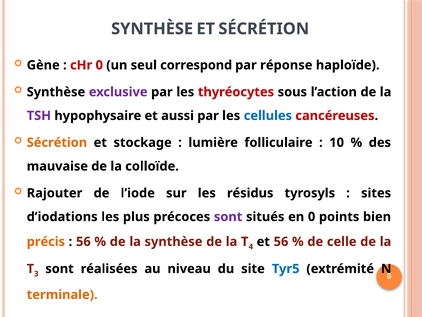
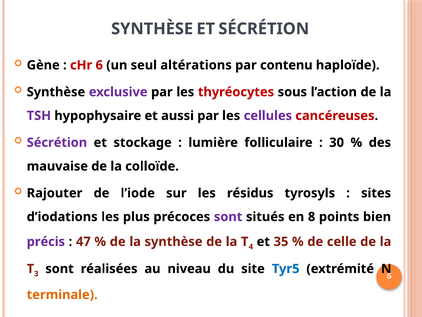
cHr 0: 0 -> 6 (99, 65)
correspond: correspond -> altérations (196, 65)
réponse: réponse -> contenu (286, 65)
cellules colour: blue -> purple (268, 116)
Sécrétion colour: orange -> purple (57, 142)
10: 10 -> 30 (337, 142)
en 0: 0 -> 8 (312, 216)
précis colour: orange -> purple (46, 241)
56: 56 -> 47 (83, 241)
et 56: 56 -> 35 (281, 241)
